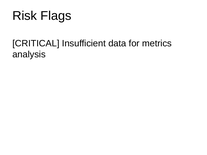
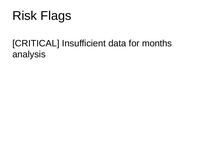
metrics: metrics -> months (157, 43)
